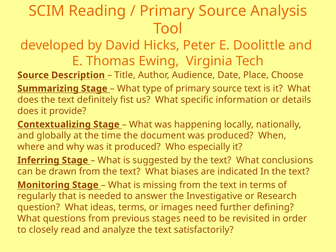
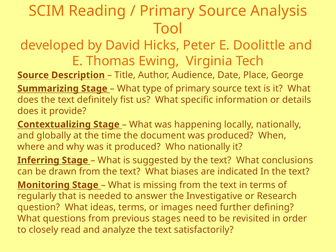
Choose: Choose -> George (287, 75)
Who especially: especially -> nationally (209, 147)
